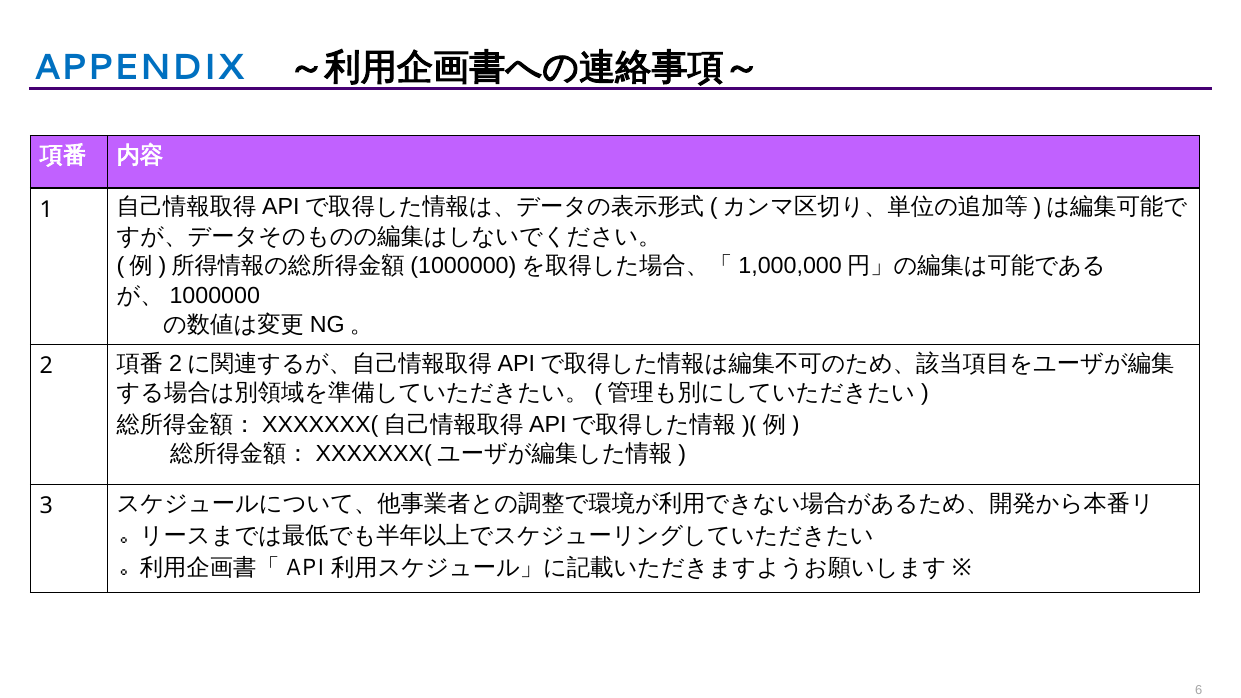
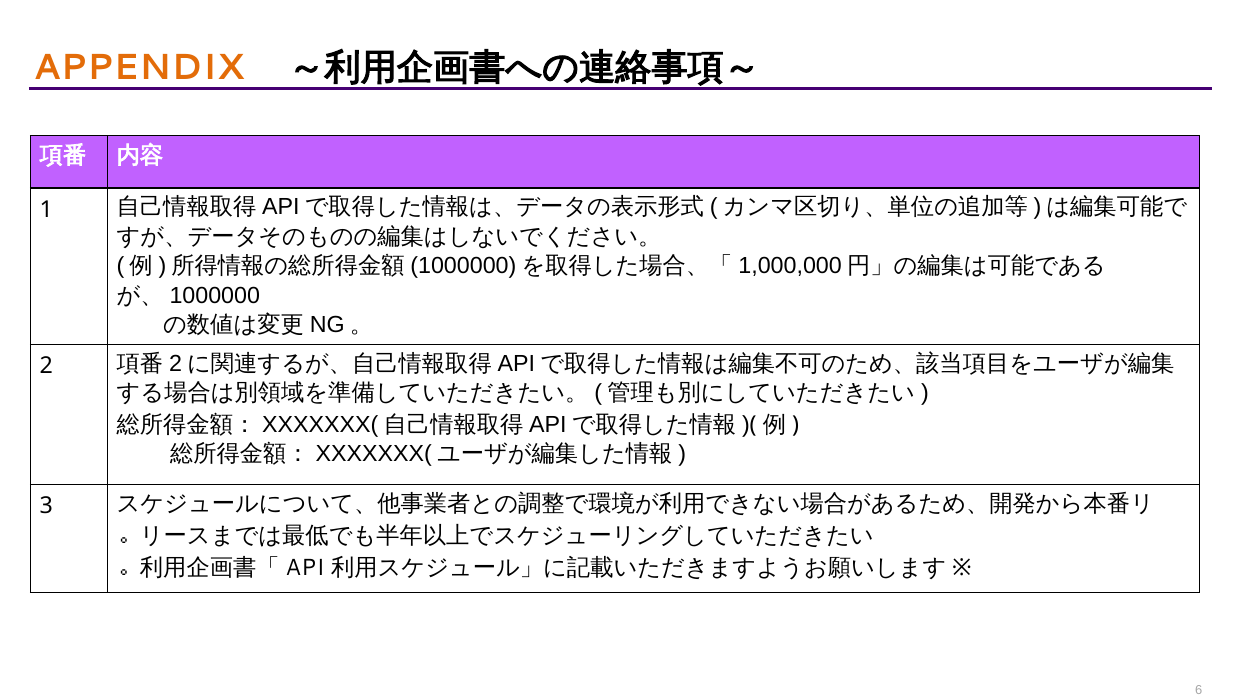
APPENDIX colour: blue -> orange (138, 67)
